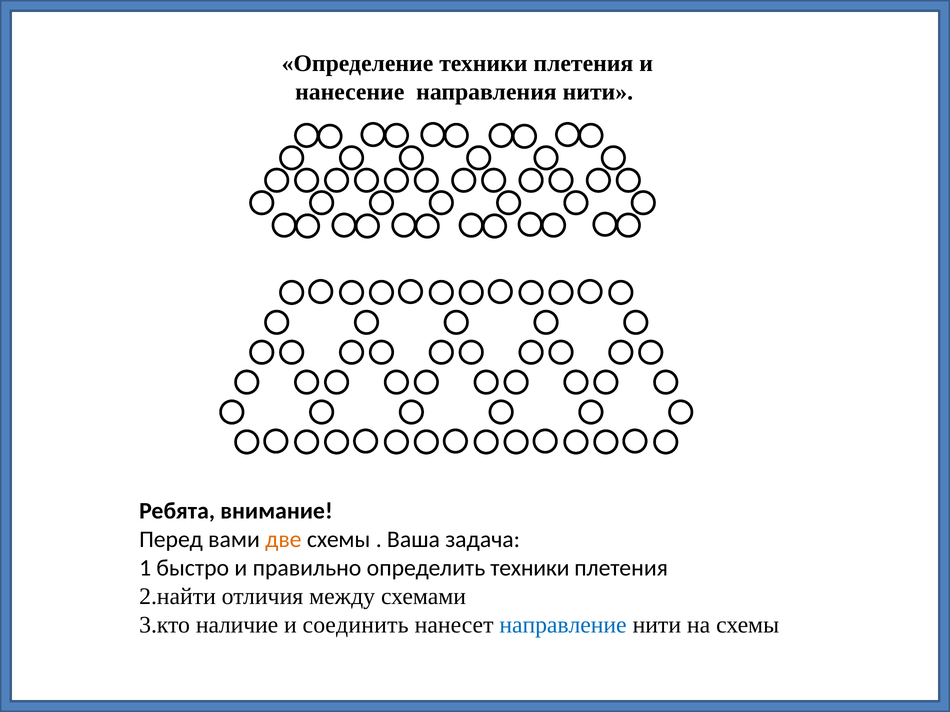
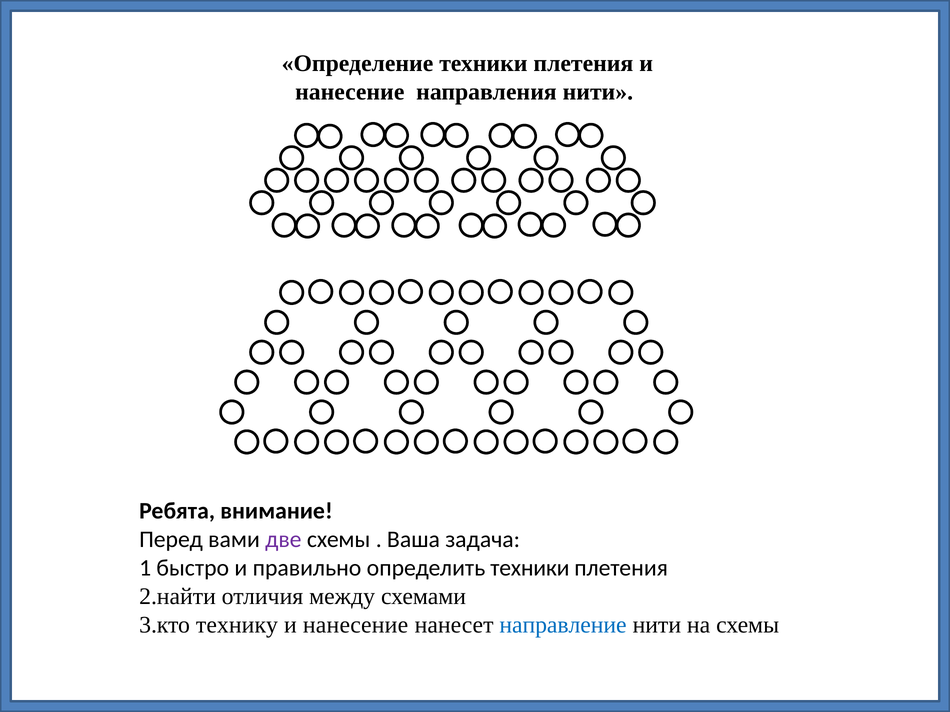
две colour: orange -> purple (283, 540)
наличие: наличие -> технику (237, 625)
соединить: соединить -> нанесение (356, 625)
